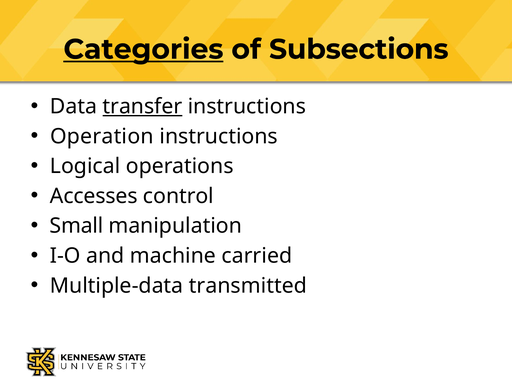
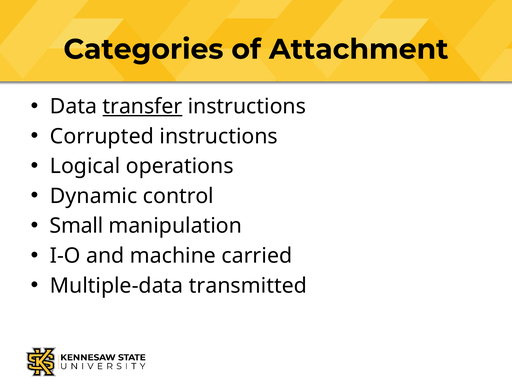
Categories underline: present -> none (143, 49)
Subsections: Subsections -> Attachment (359, 49)
Operation: Operation -> Corrupted (102, 136)
Accesses: Accesses -> Dynamic (94, 196)
